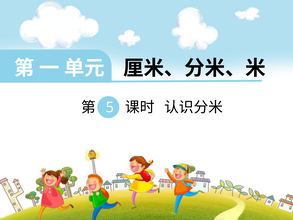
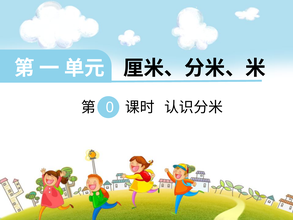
5: 5 -> 0 (110, 107)
